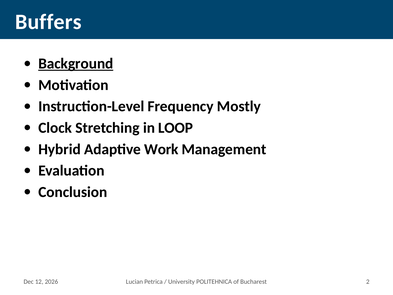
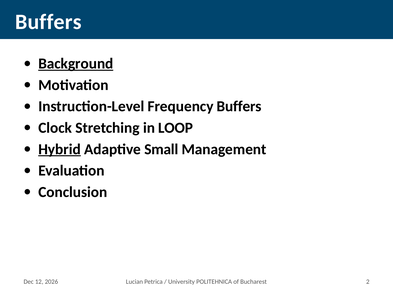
Frequency Mostly: Mostly -> Buffers (239, 106)
Hybrid underline: none -> present (60, 149)
Work: Work -> Small (161, 149)
